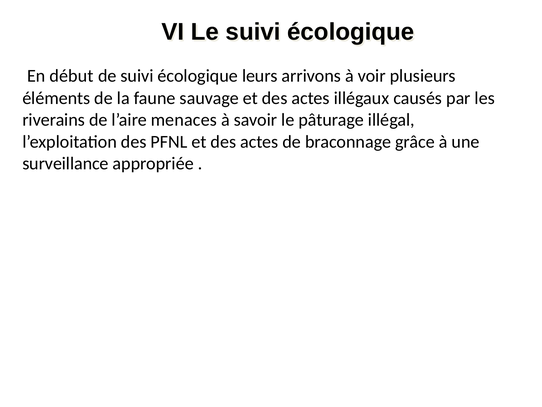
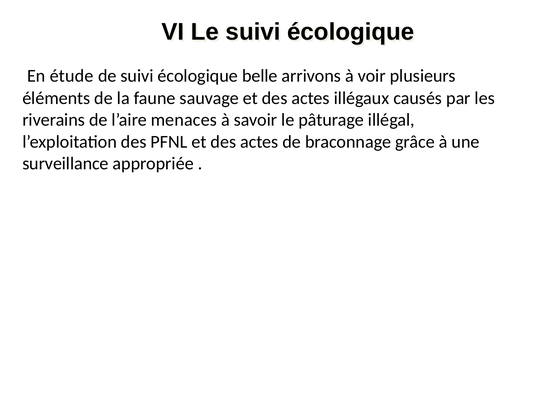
début: début -> étude (72, 76)
leurs: leurs -> belle (260, 76)
